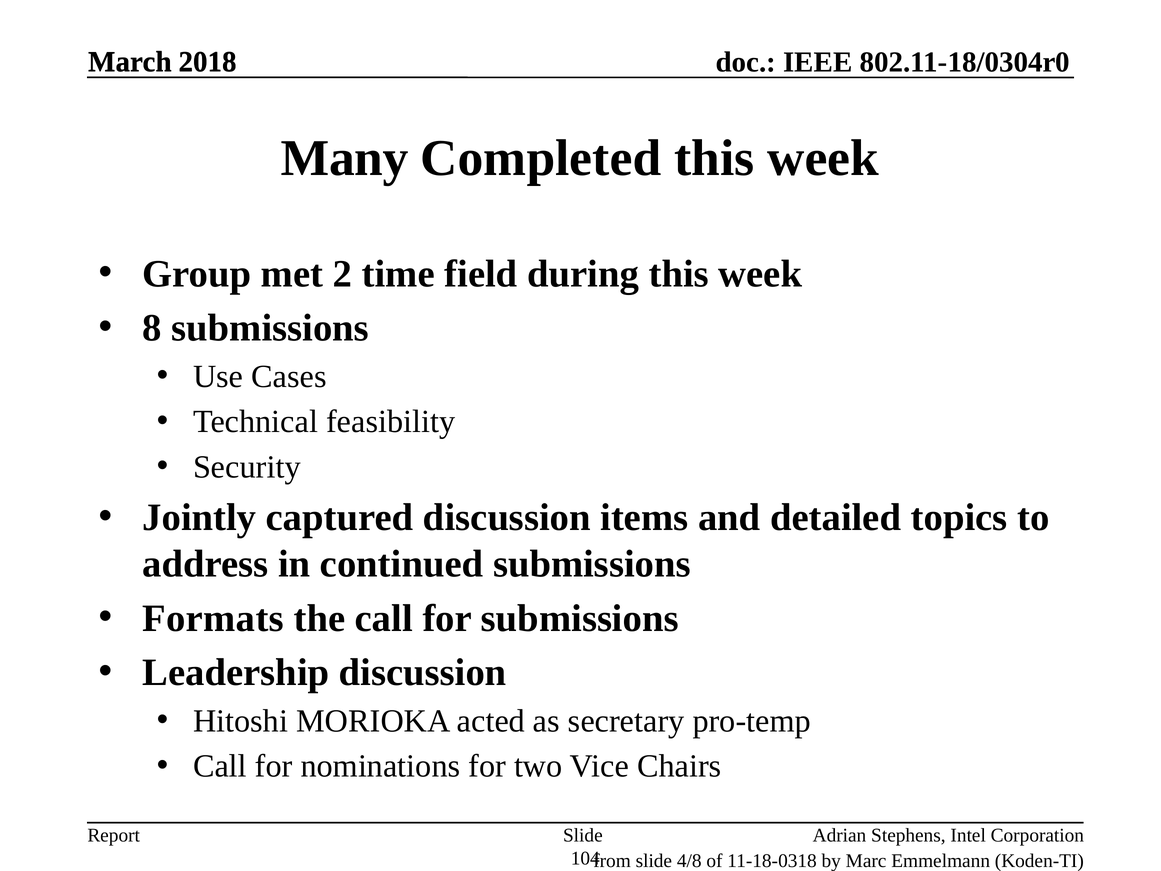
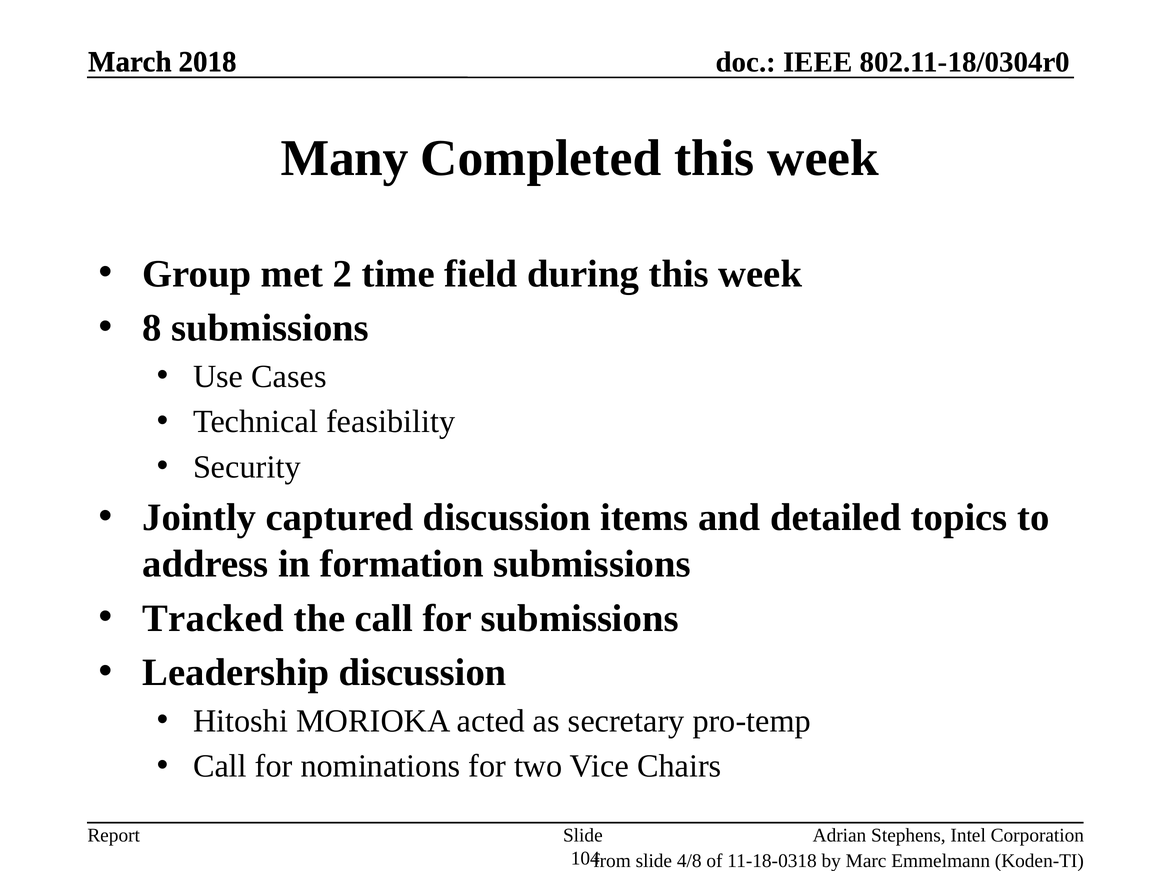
continued: continued -> formation (402, 564)
Formats: Formats -> Tracked (213, 618)
